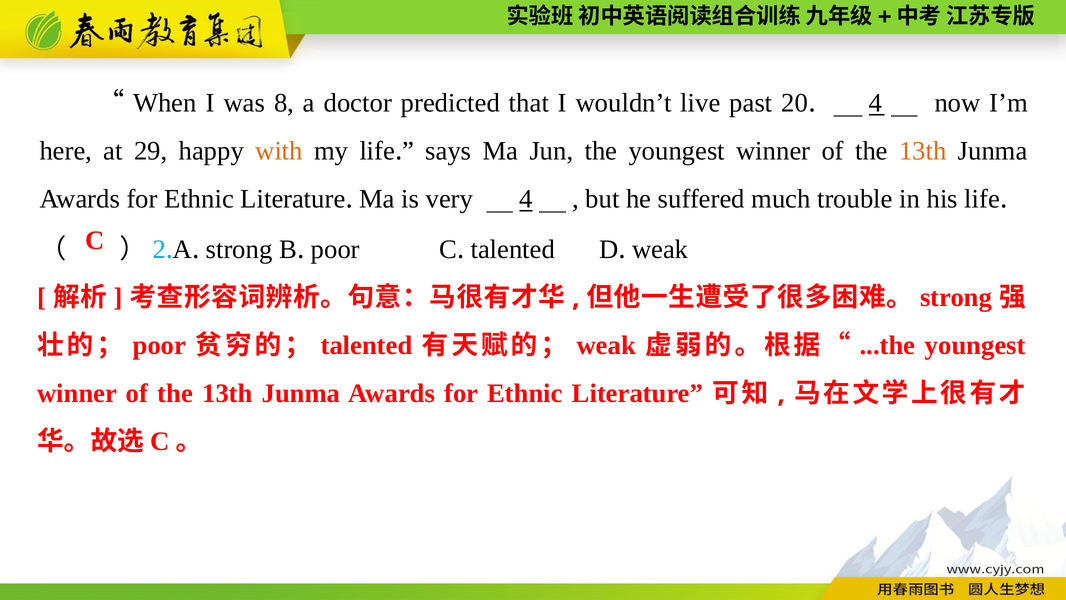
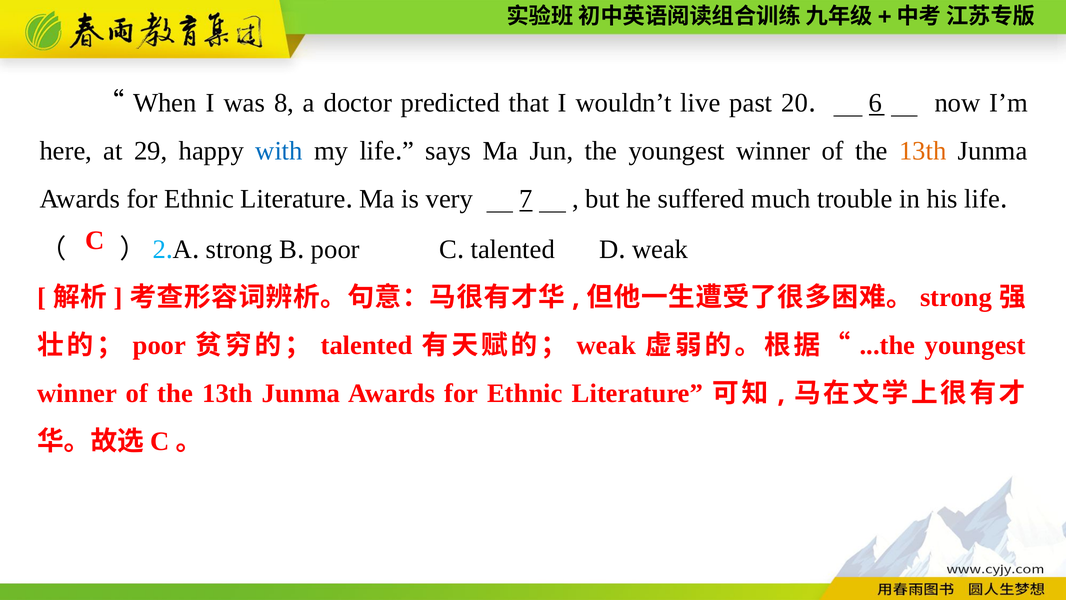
4: 4 -> 6 (876, 103)
with colour: orange -> blue (279, 151)
very 4: 4 -> 7 (526, 199)
